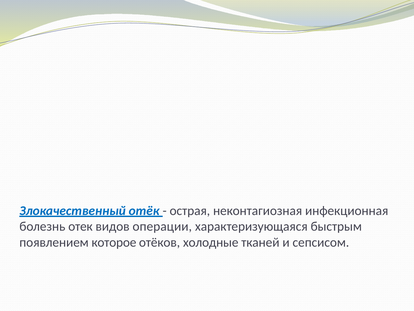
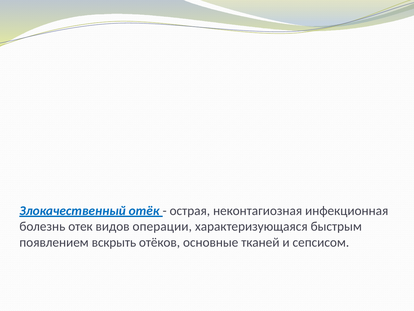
которое: которое -> вскрыть (114, 242)
холодные: холодные -> основные (211, 242)
